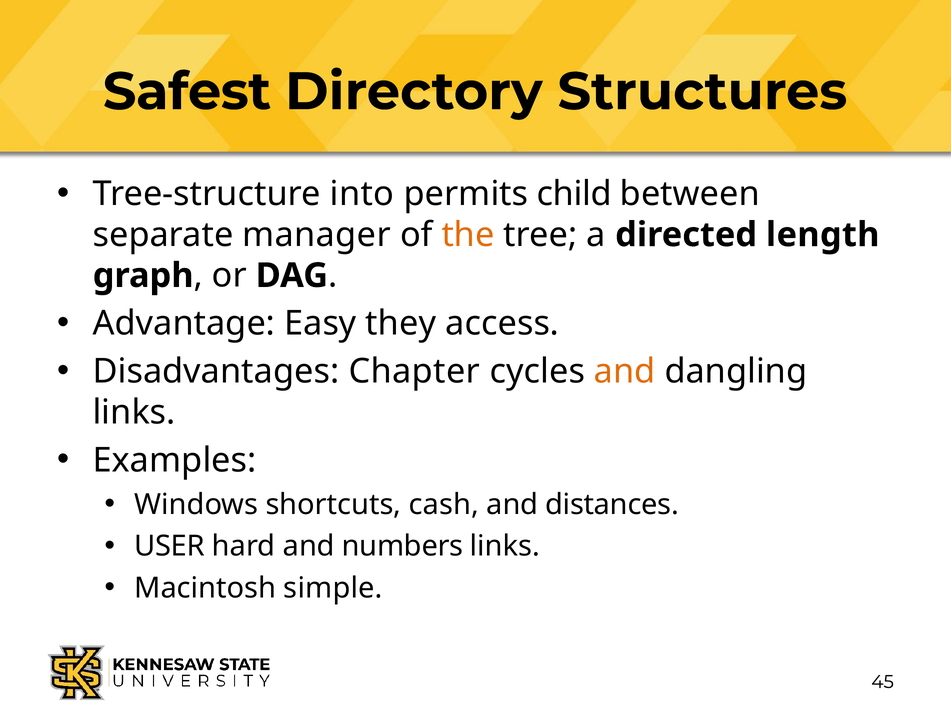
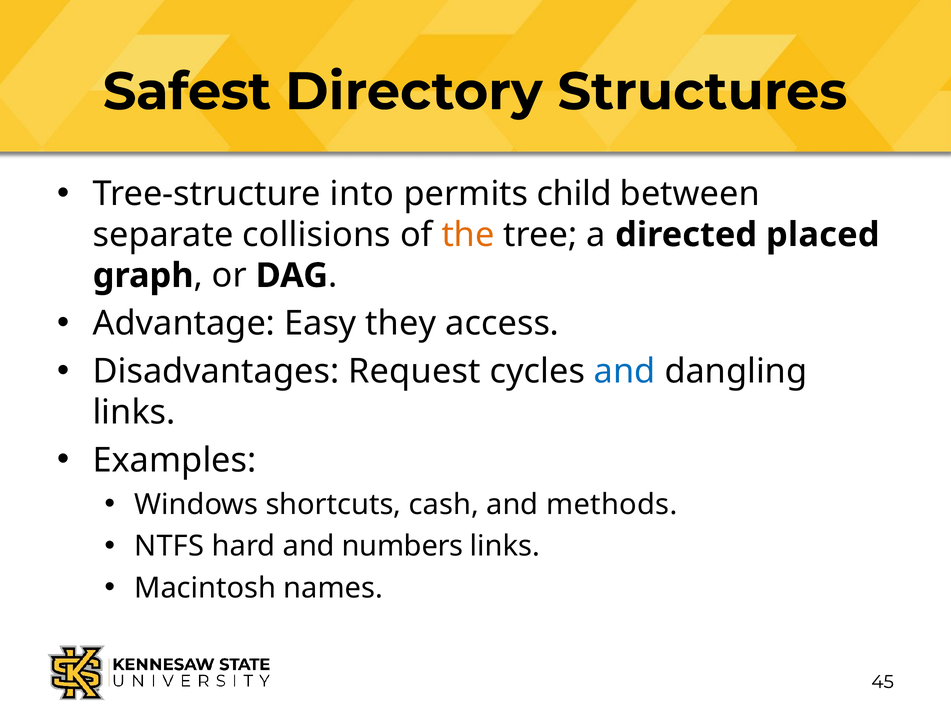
manager: manager -> collisions (317, 235)
length: length -> placed (823, 235)
Chapter: Chapter -> Request (415, 371)
and colour: orange -> blue (625, 371)
distances: distances -> methods (612, 504)
USER: USER -> NTFS (169, 546)
simple: simple -> names (333, 587)
